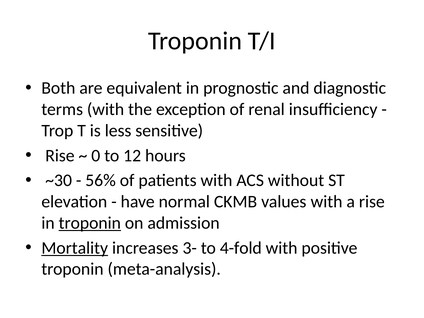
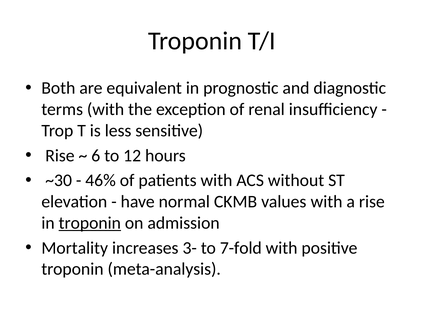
0: 0 -> 6 (96, 156)
56%: 56% -> 46% (101, 180)
Mortality underline: present -> none (75, 248)
4-fold: 4-fold -> 7-fold (241, 248)
